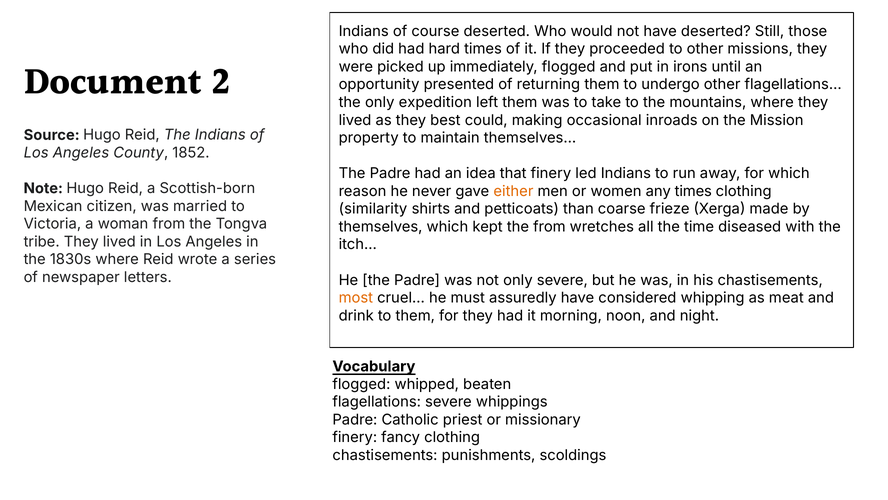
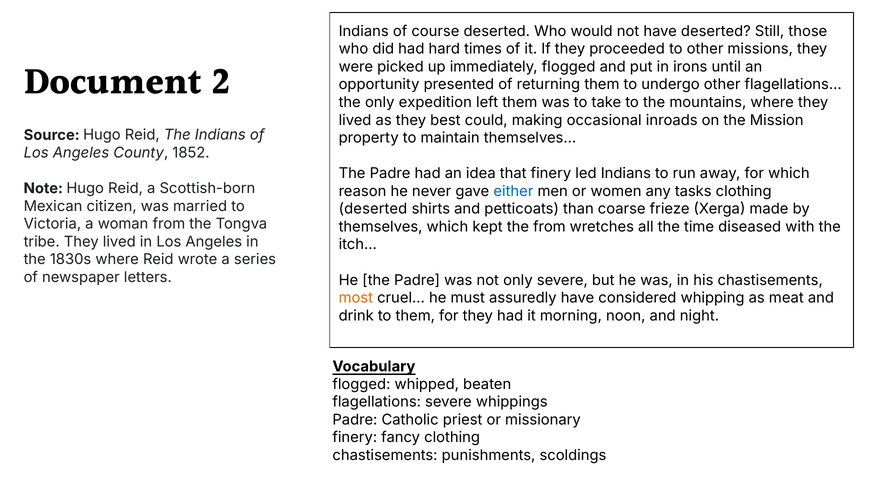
either colour: orange -> blue (513, 191)
any times: times -> tasks (693, 191)
similarity: similarity -> deserted (373, 209)
